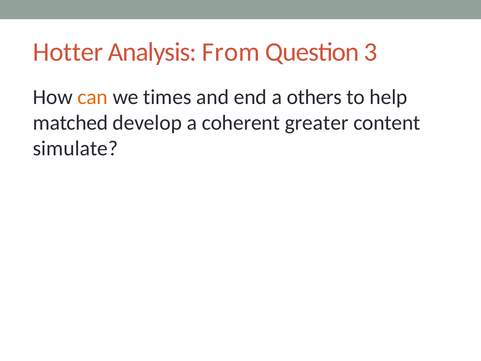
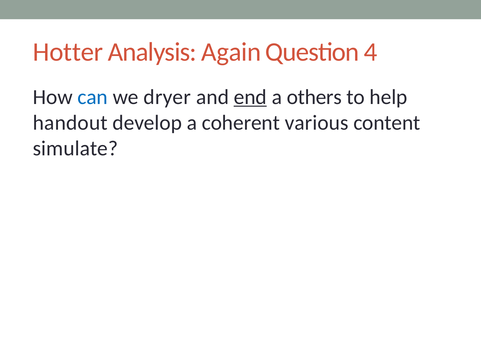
From: From -> Again (231, 52)
3: 3 -> 4 (371, 52)
can colour: orange -> blue (93, 97)
times: times -> dryer (167, 97)
end underline: none -> present (250, 97)
matched: matched -> handout (70, 123)
greater: greater -> various (317, 123)
